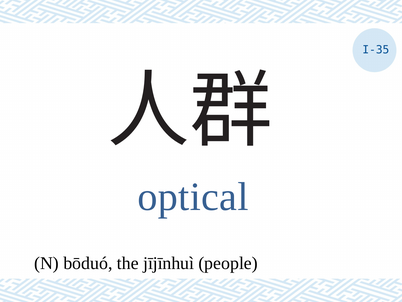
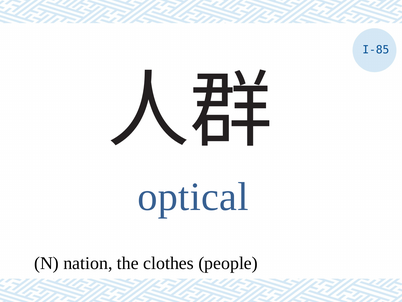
I-35: I-35 -> I-85 (376, 50)
bōduó: bōduó -> nation (88, 263)
jījīnhuì: jījīnhuì -> clothes (169, 263)
